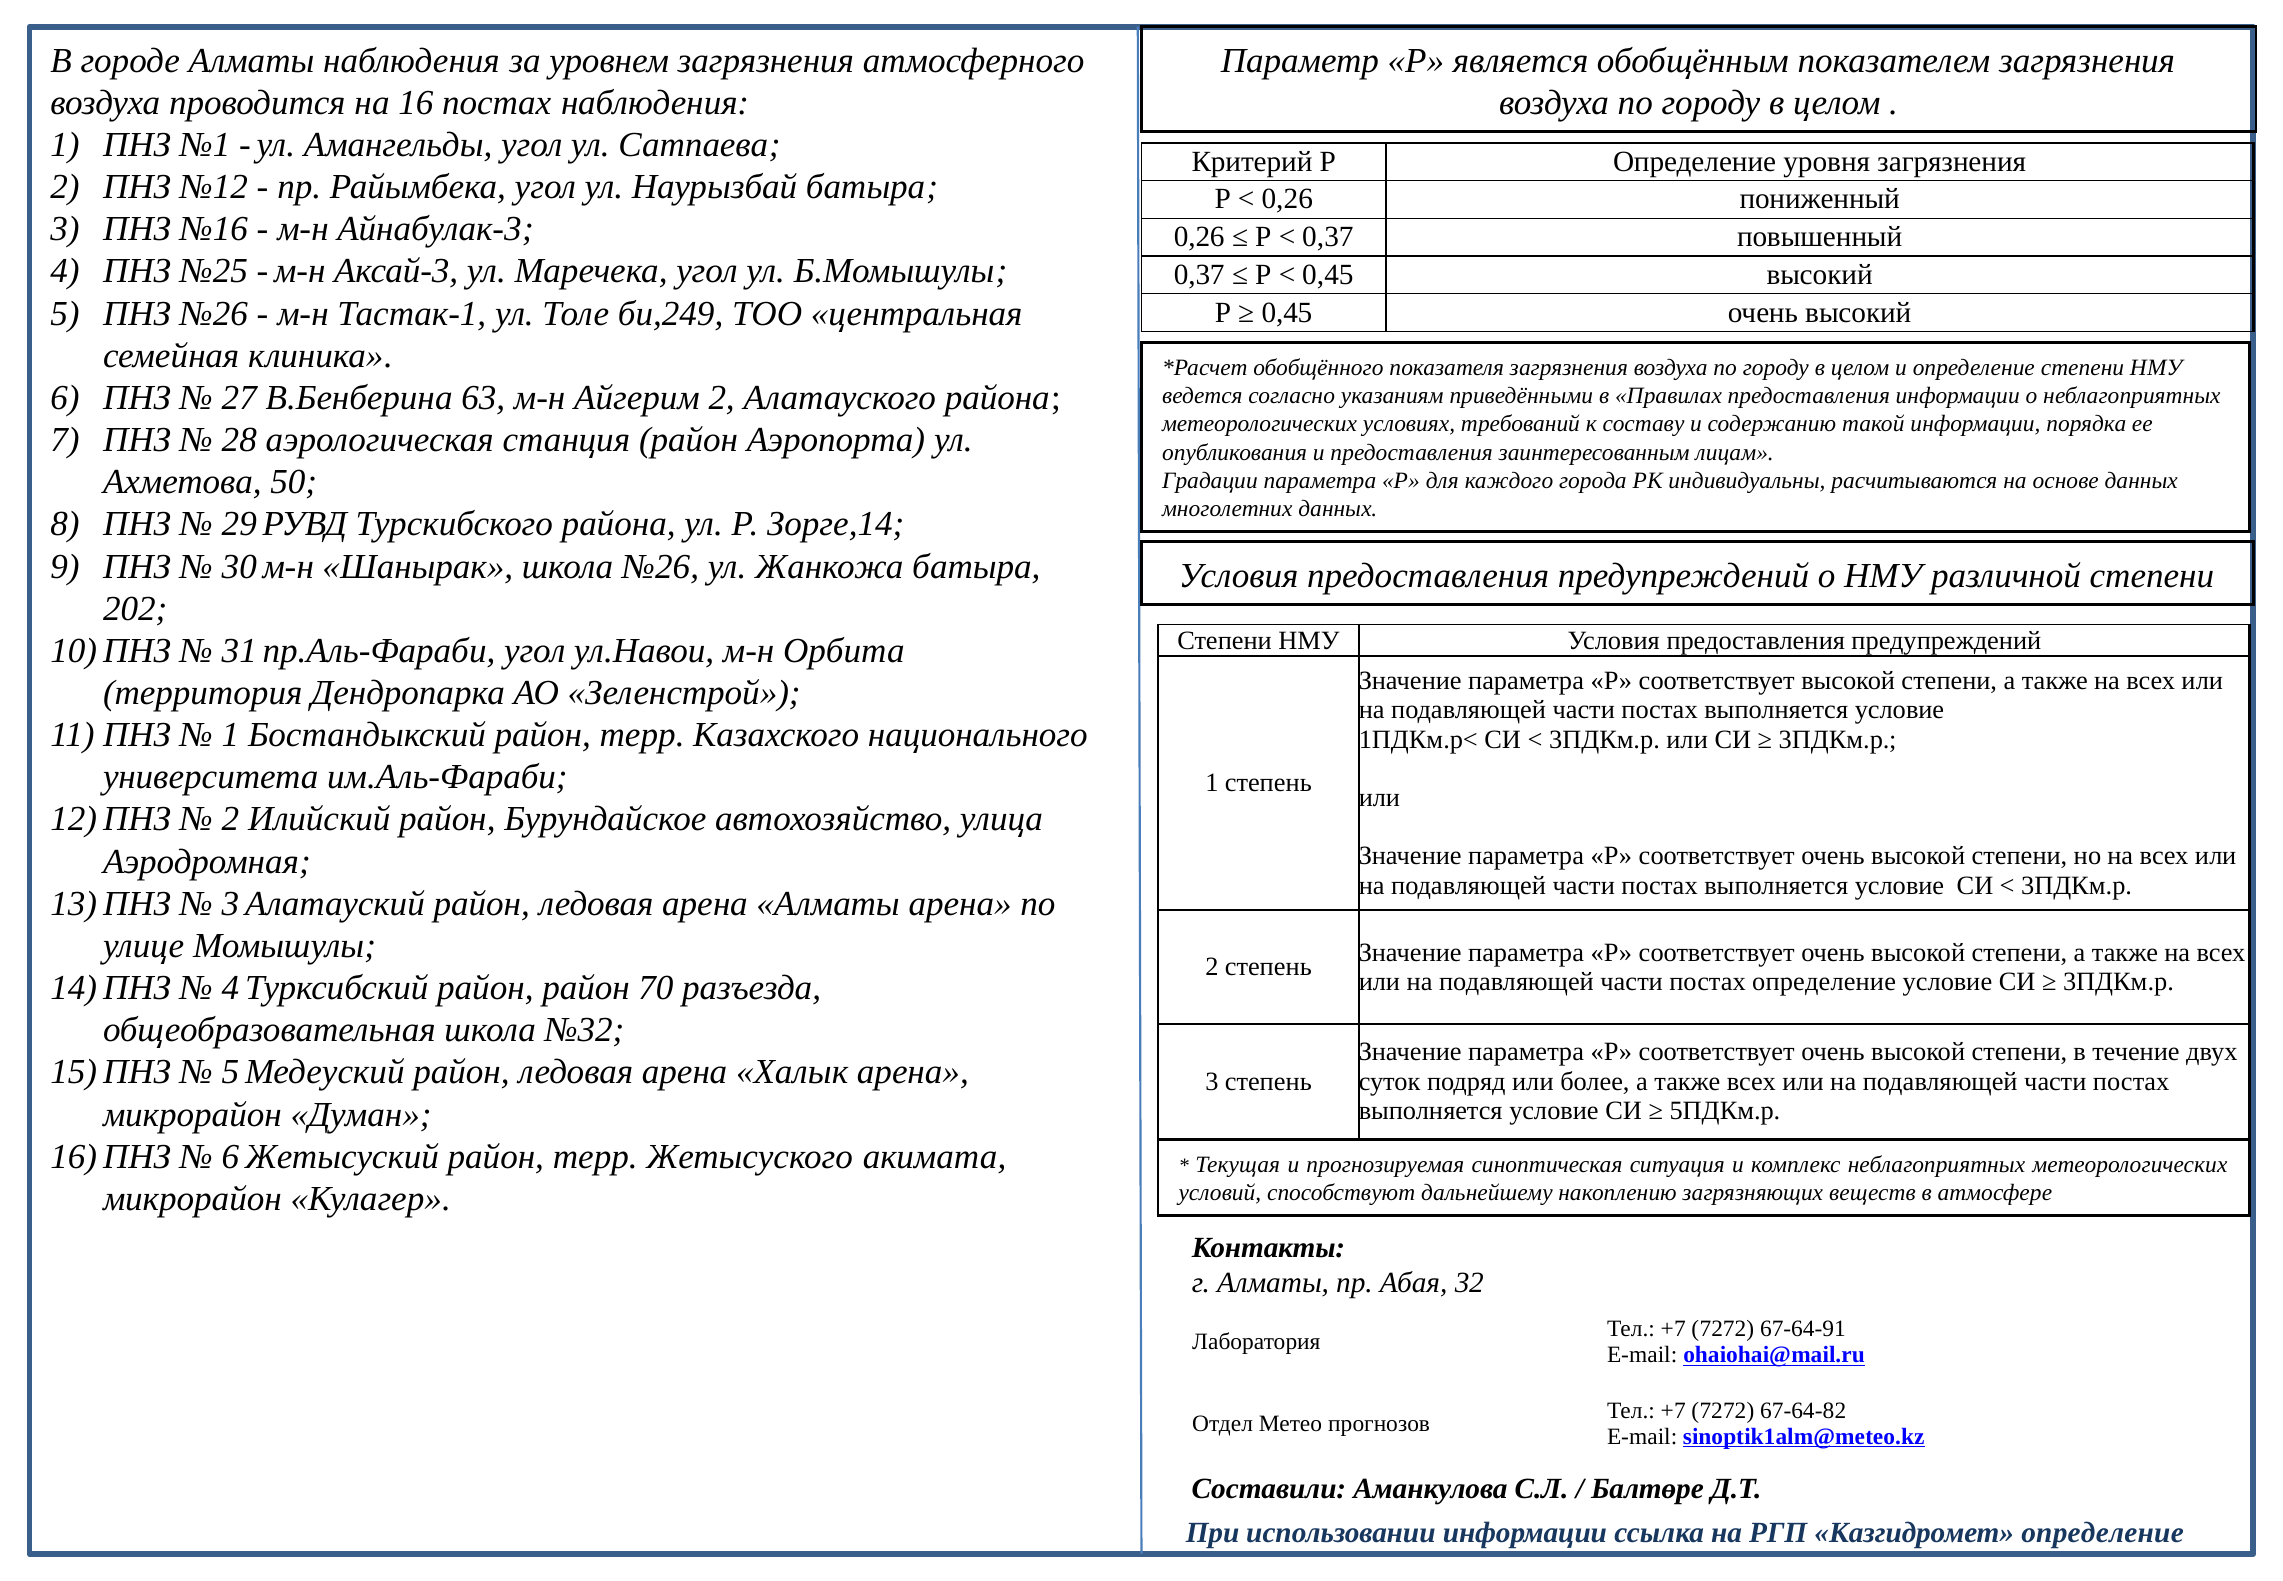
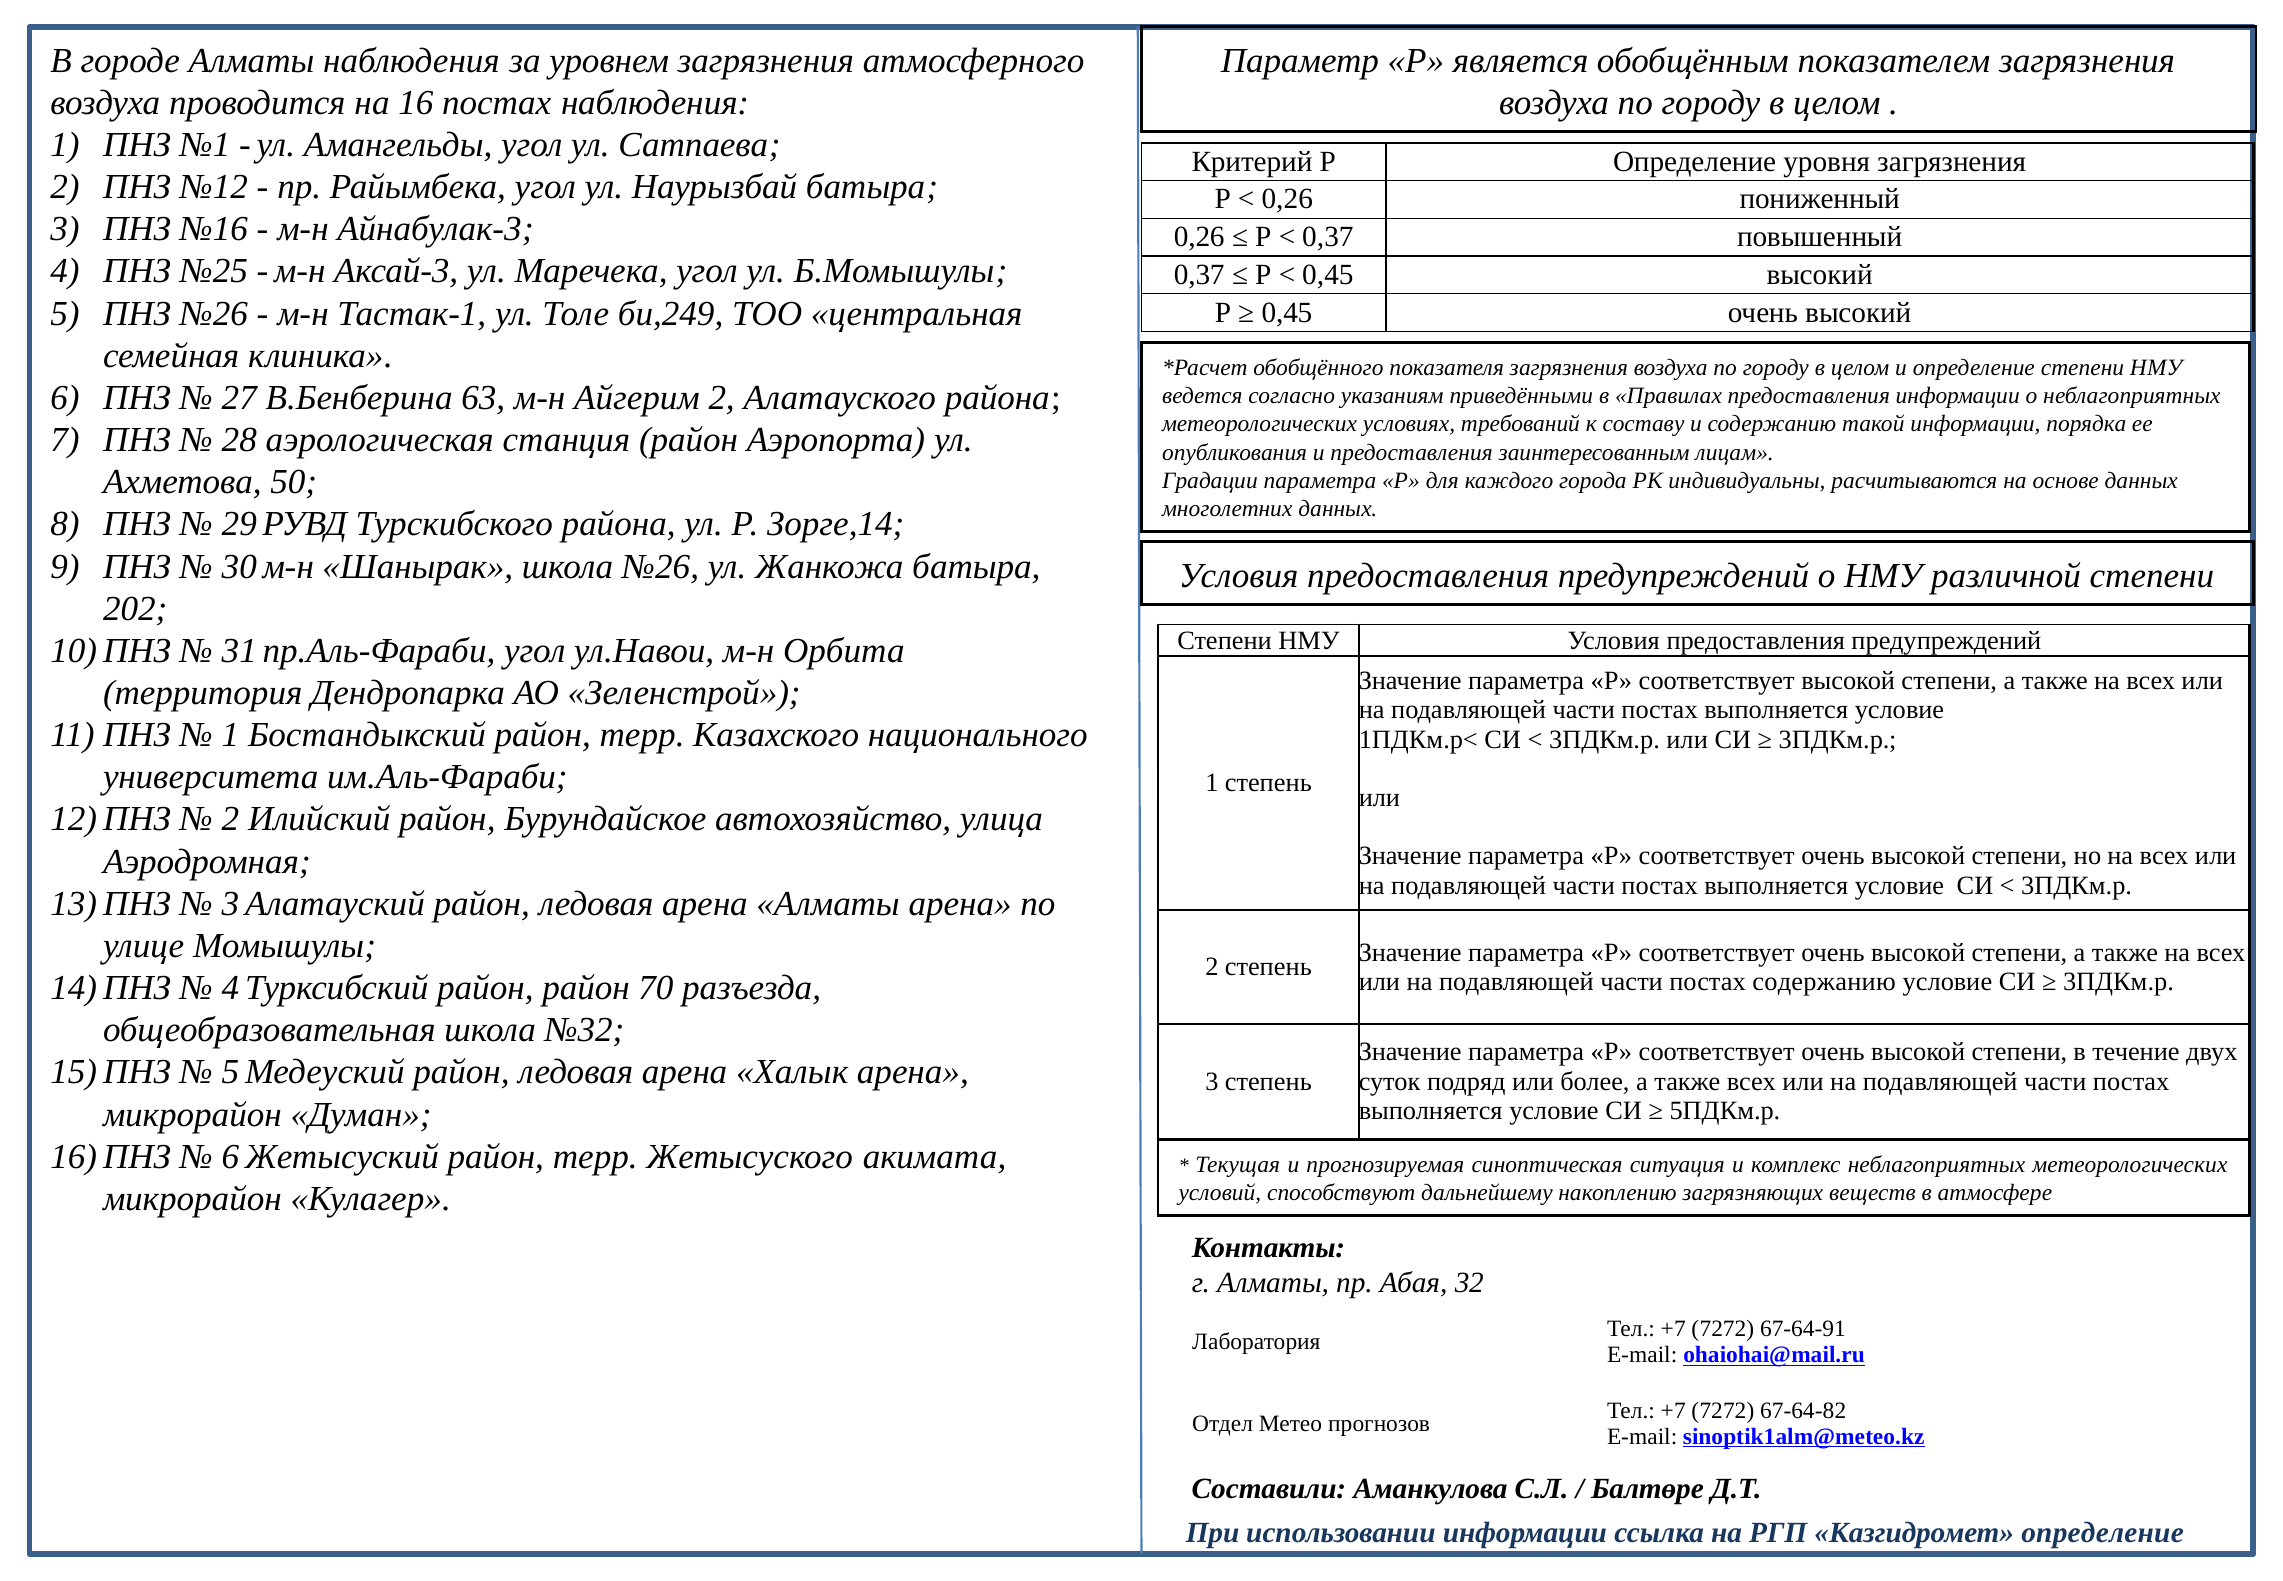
постах определение: определение -> содержанию (1824, 982)
